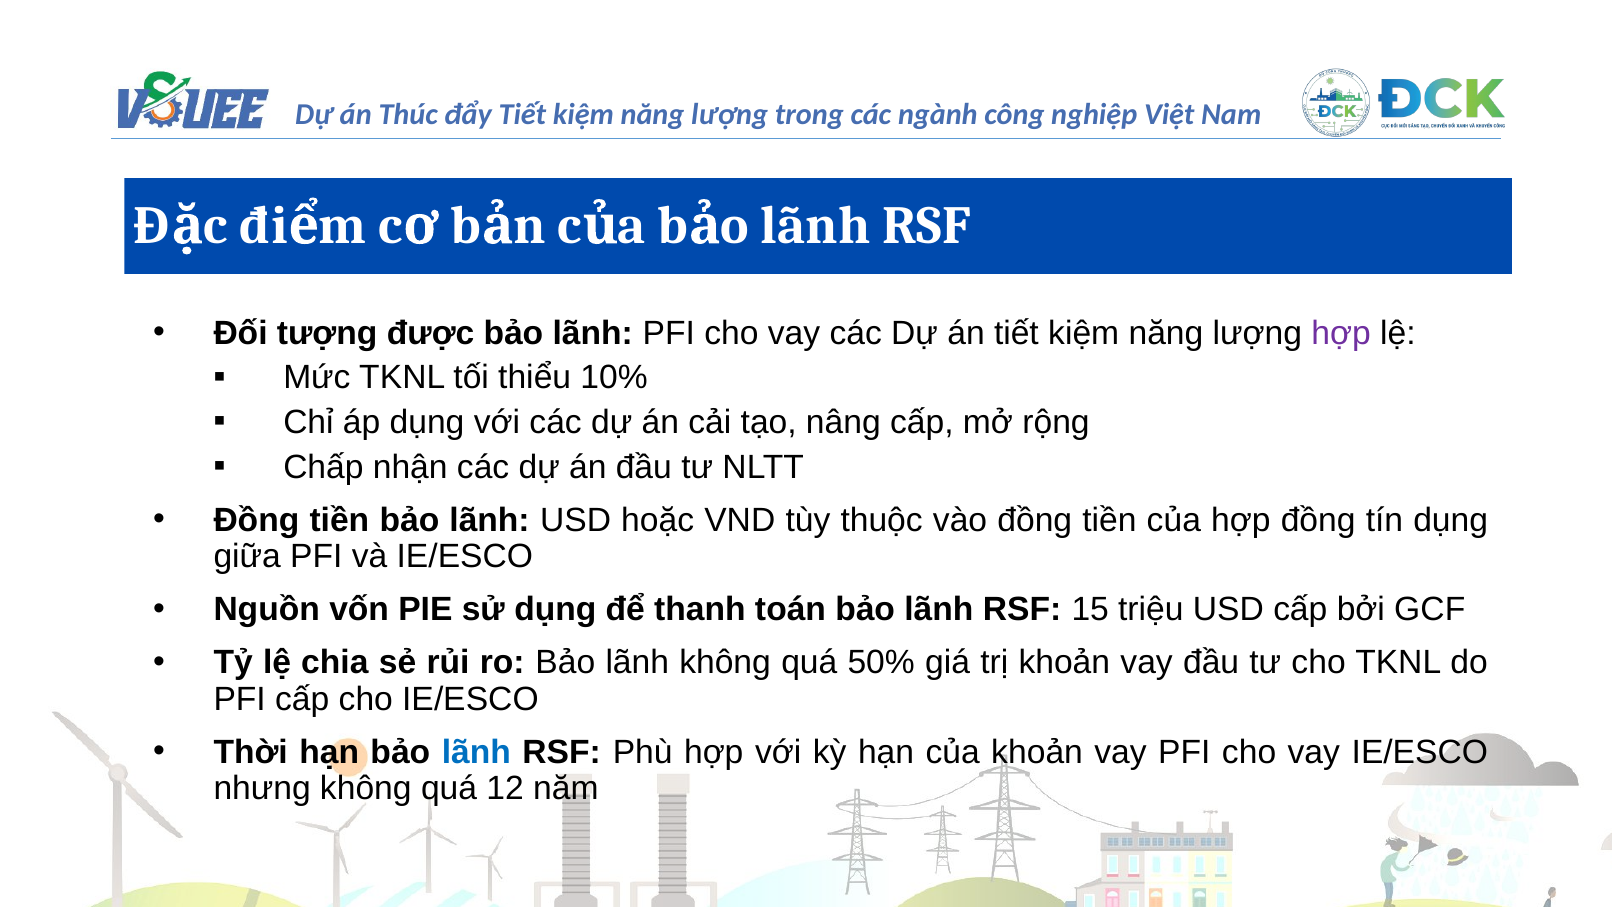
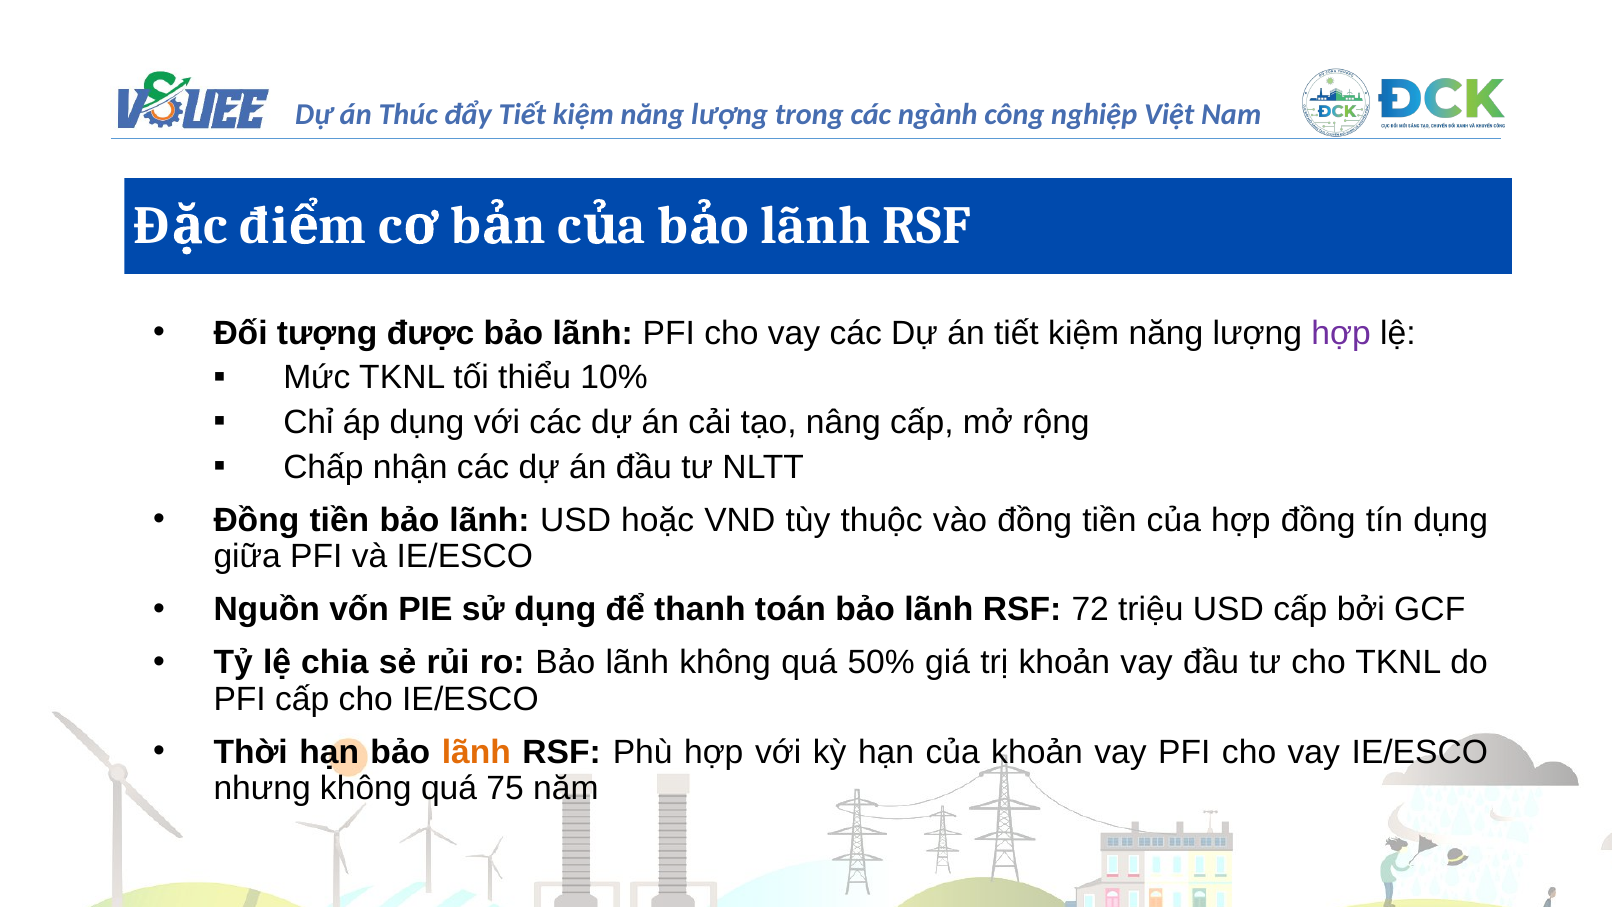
15: 15 -> 72 (1090, 609)
lãnh colour: blue -> orange (476, 752)
12: 12 -> 75 (505, 788)
